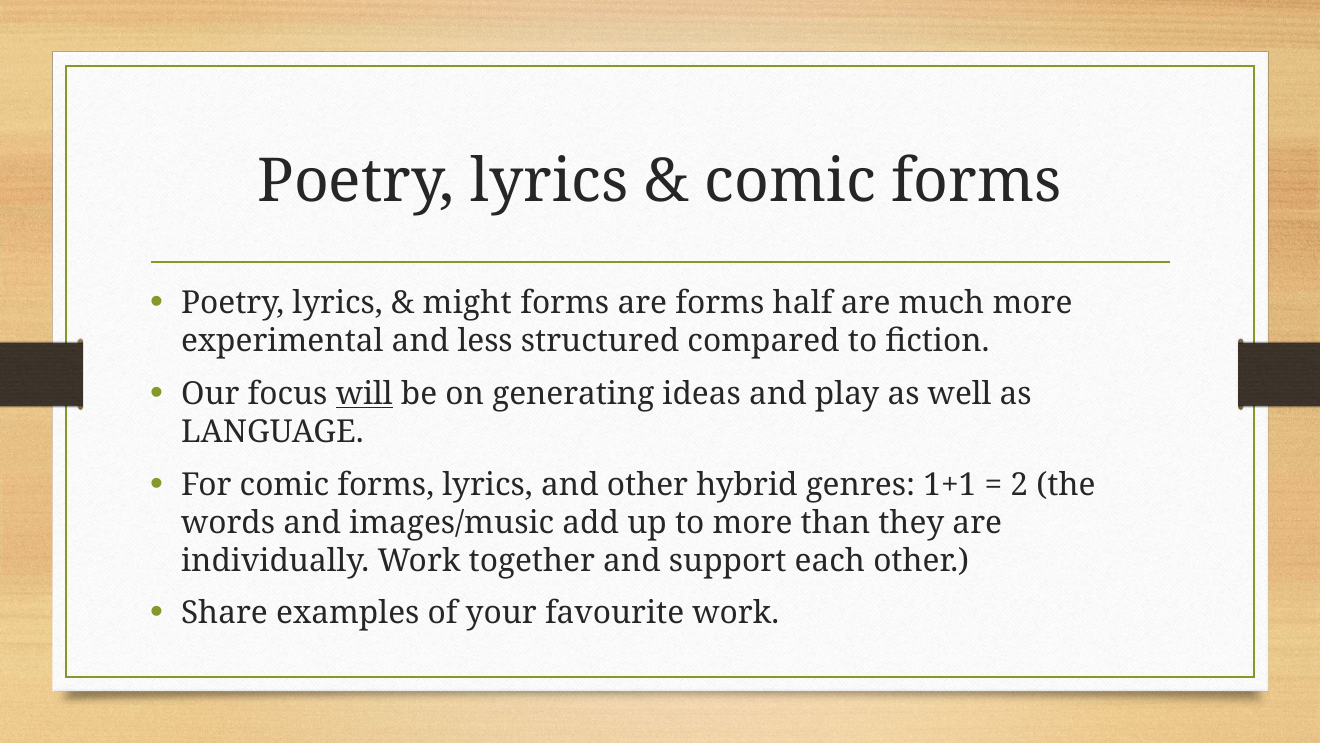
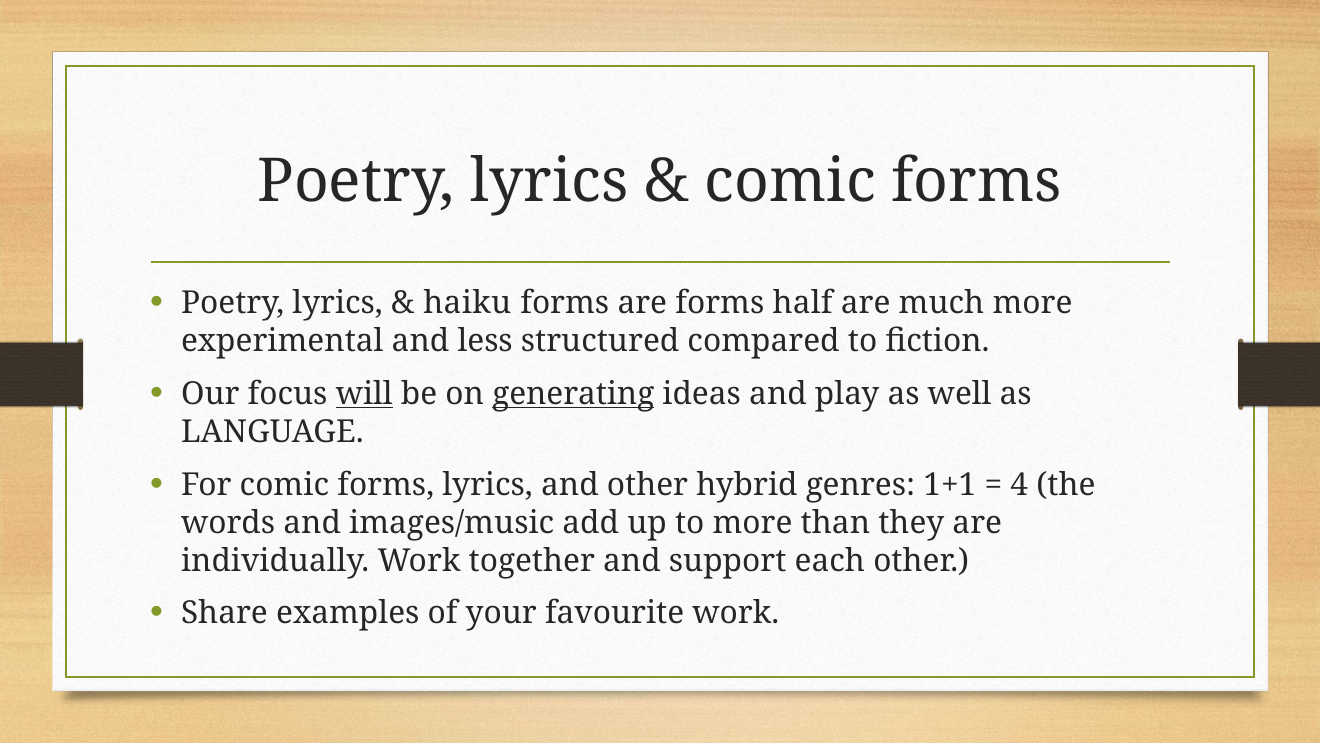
might: might -> haiku (467, 303)
generating underline: none -> present (573, 394)
2: 2 -> 4 (1019, 484)
